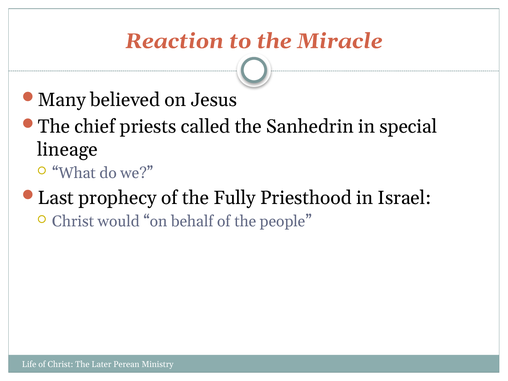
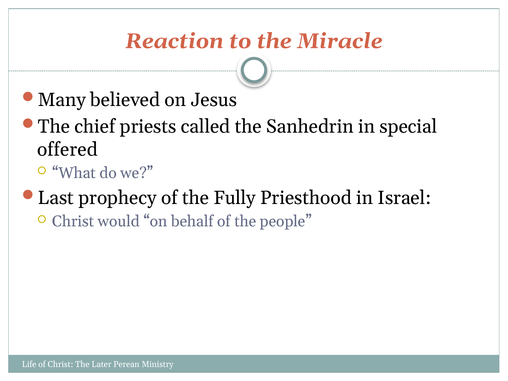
lineage: lineage -> offered (67, 150)
